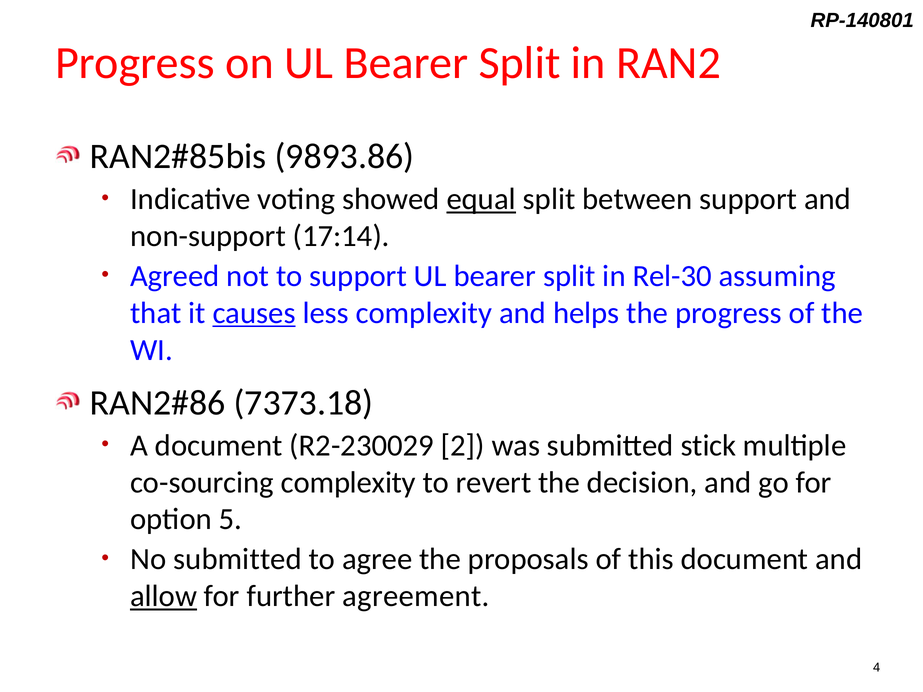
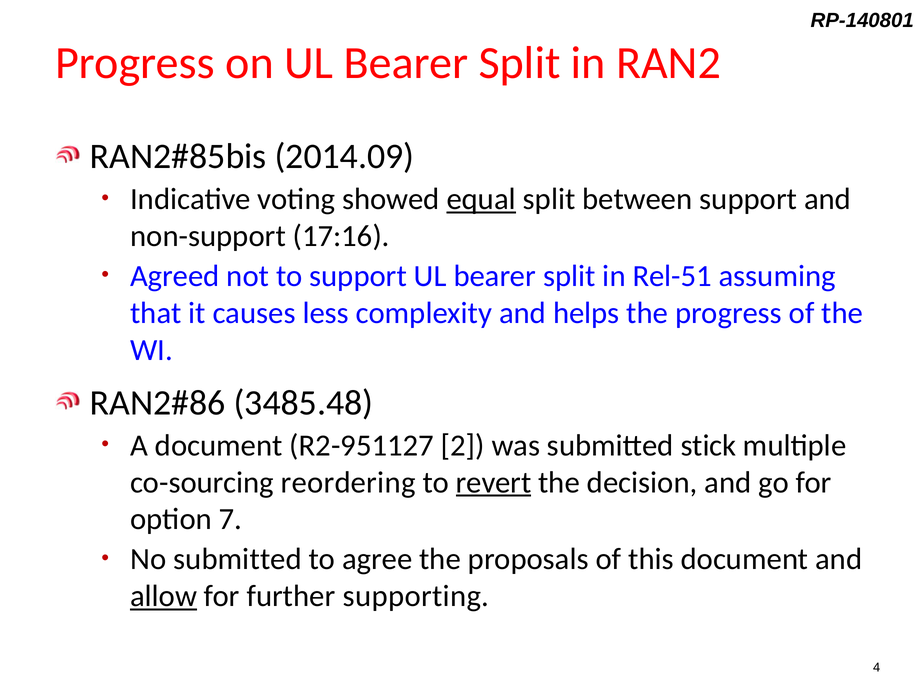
9893.86: 9893.86 -> 2014.09 (344, 157)
17:14: 17:14 -> 17:16 (341, 236)
Rel-30: Rel-30 -> Rel-51 (672, 276)
causes underline: present -> none (254, 313)
7373.18: 7373.18 -> 3485.48 (303, 403)
R2-230029: R2-230029 -> R2-951127 (362, 446)
co-sourcing complexity: complexity -> reordering (348, 483)
revert underline: none -> present (494, 483)
5: 5 -> 7 (231, 519)
agreement: agreement -> supporting (416, 596)
